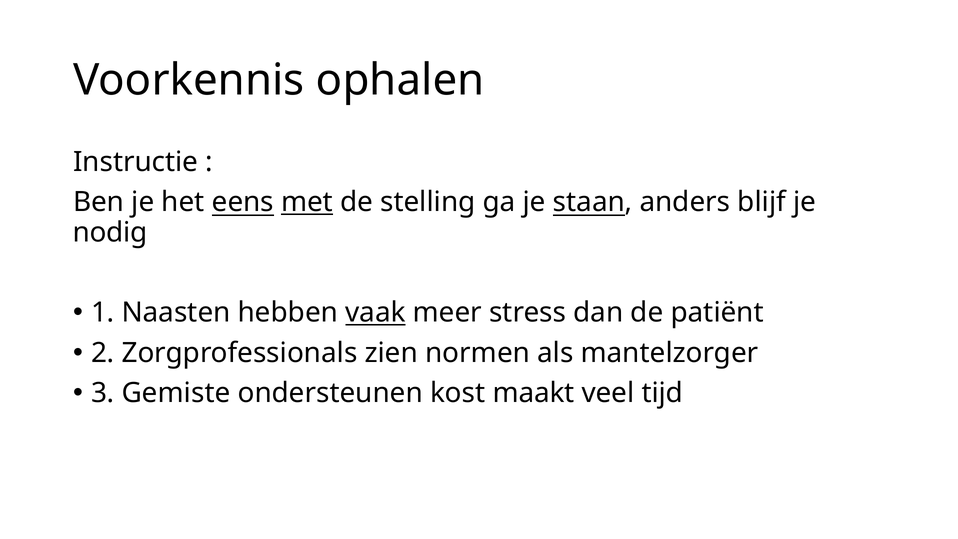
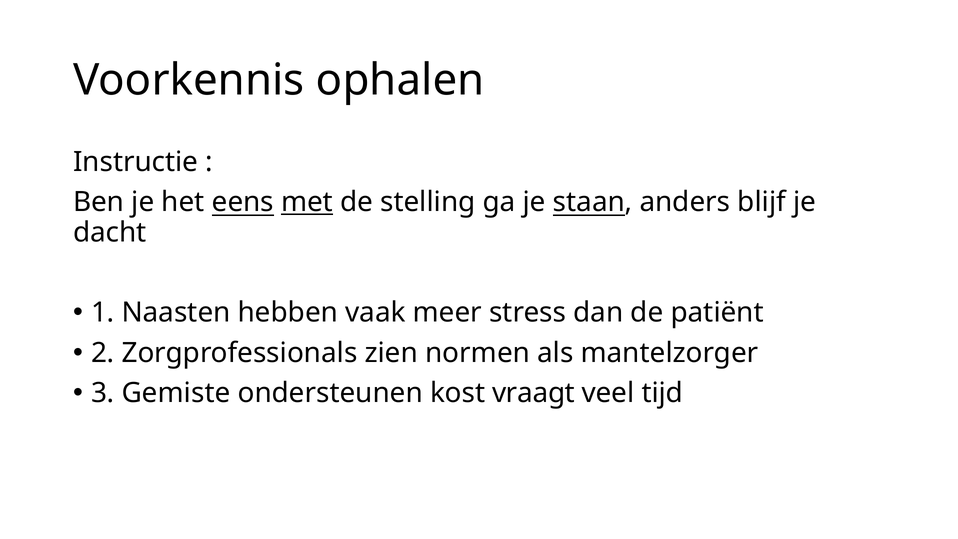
nodig: nodig -> dacht (110, 232)
vaak underline: present -> none (375, 313)
maakt: maakt -> vraagt (534, 393)
